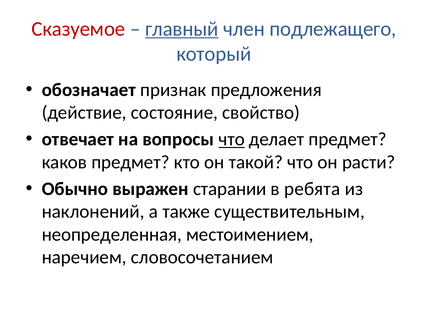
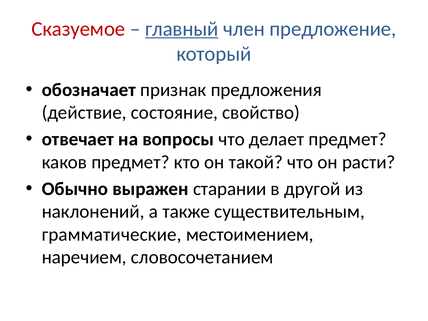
подлежащего: подлежащего -> предложение (333, 29)
что underline: present -> none (232, 139)
ребята: ребята -> другой (312, 189)
неопределенная: неопределенная -> грамматические (112, 235)
